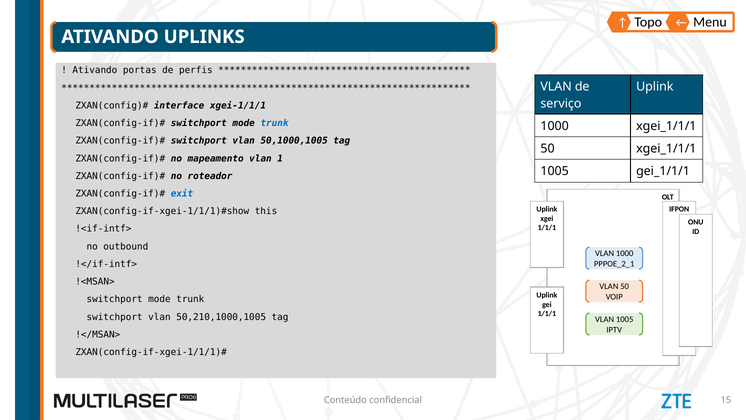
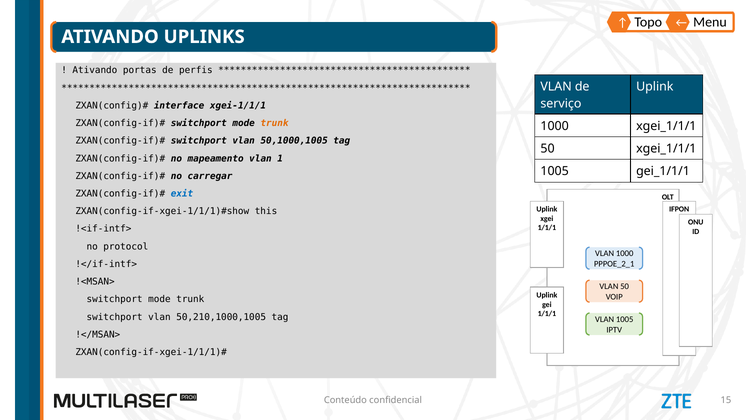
trunk colour: blue -> orange (275, 123)
roteador: roteador -> carregar (210, 176)
outbound: outbound -> protocol (126, 246)
